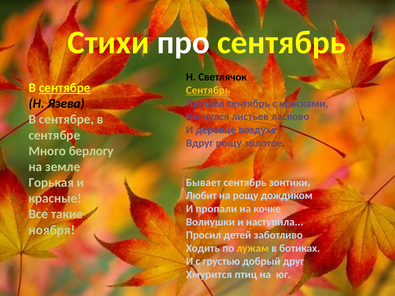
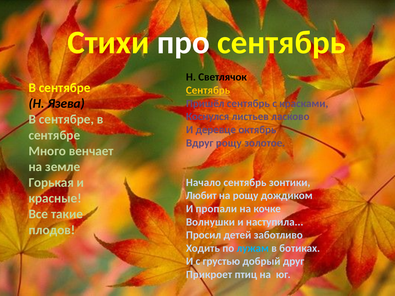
сентябре underline: present -> none (65, 88)
воздухе: воздухе -> октябрь (257, 130)
берлогу: берлогу -> венчает (91, 151)
Бывает: Бывает -> Начало (203, 183)
ноября: ноября -> плодов (52, 230)
лужам colour: yellow -> light blue (253, 248)
Хмурится: Хмурится -> Прикроет (209, 275)
